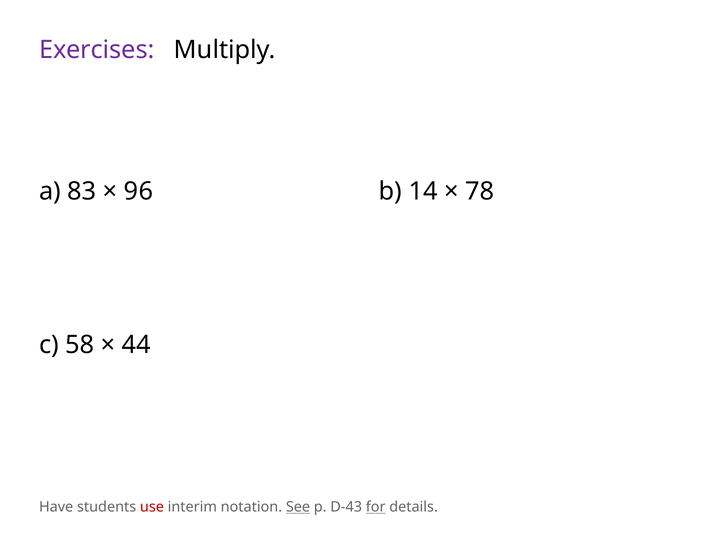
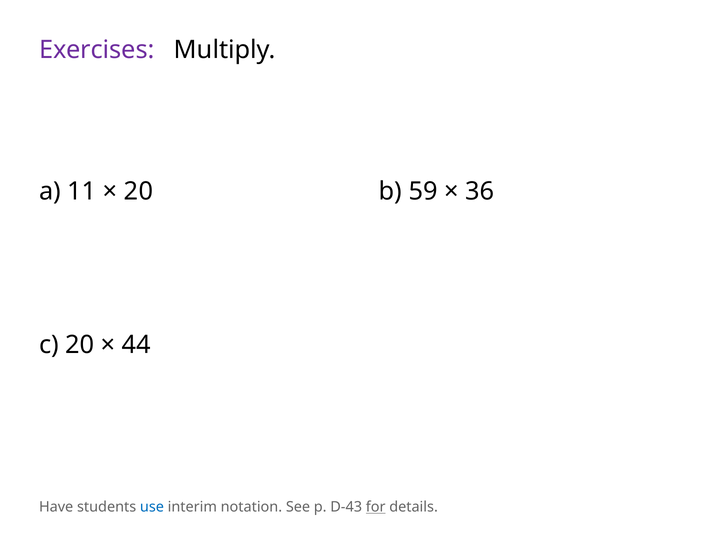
83: 83 -> 11 (82, 191)
96: 96 -> 20 (139, 191)
14: 14 -> 59 (423, 191)
78: 78 -> 36 (480, 191)
c 58: 58 -> 20 (80, 345)
use colour: red -> blue (152, 507)
See underline: present -> none (298, 507)
